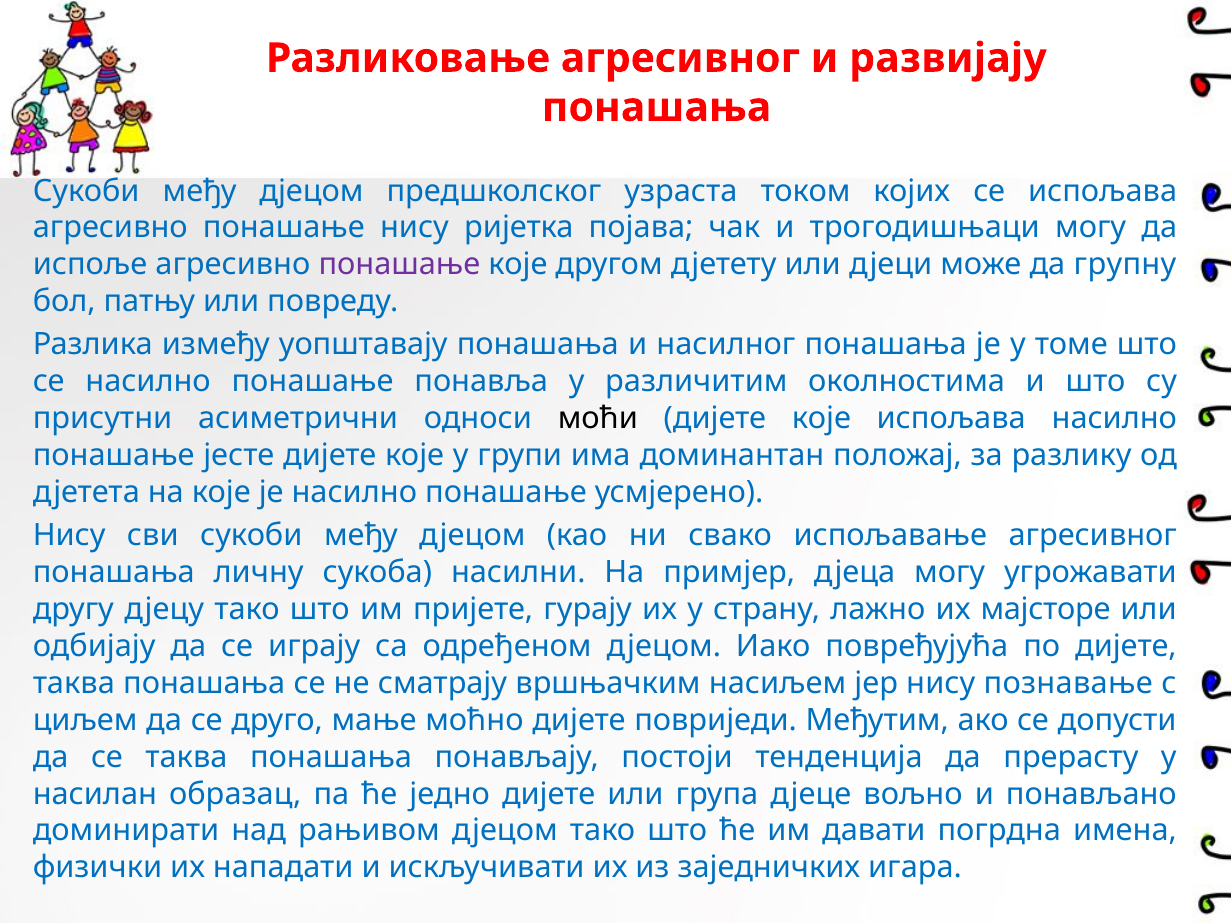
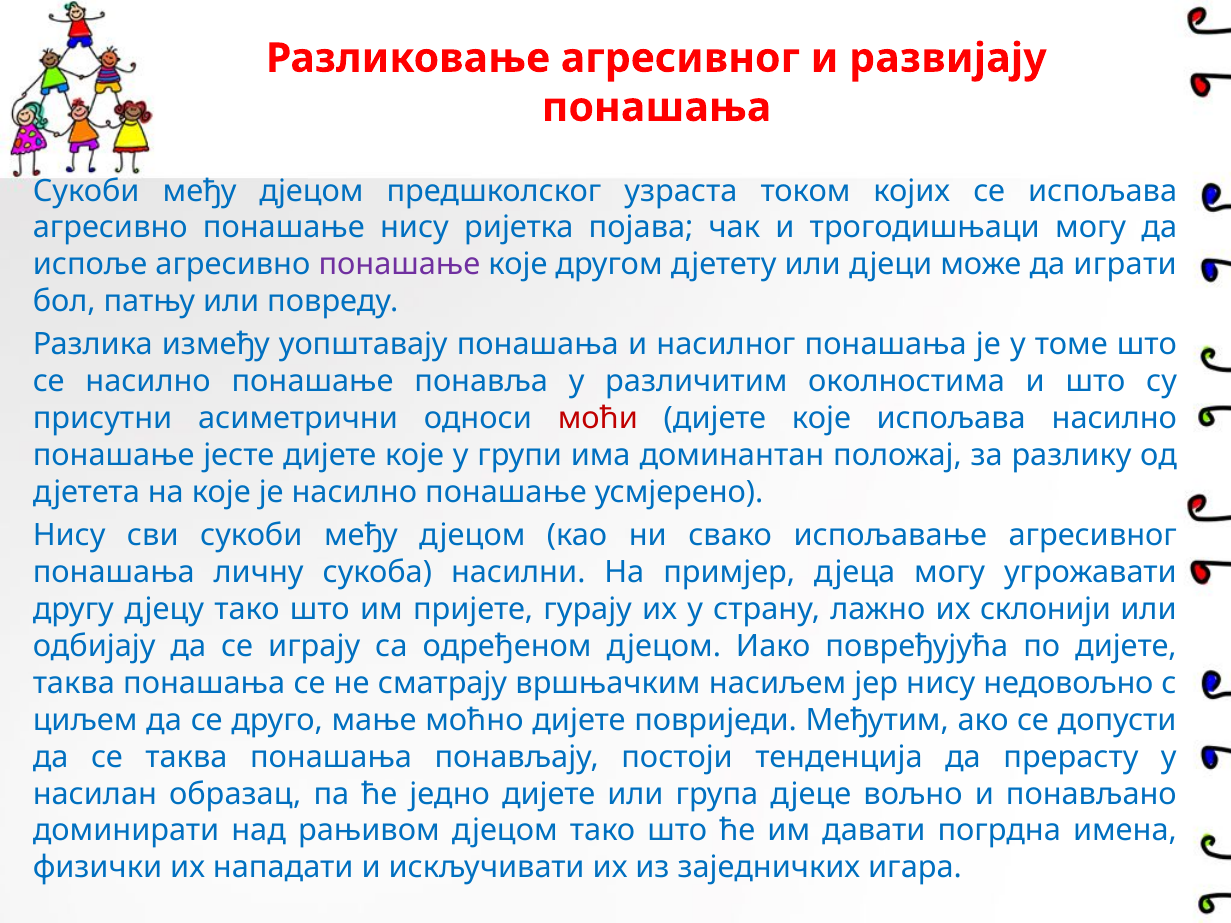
групну: групну -> играти (1125, 265)
моћи colour: black -> red (598, 419)
мајсторе: мајсторе -> склонији (1046, 609)
познавање: познавање -> недовољно (1068, 683)
